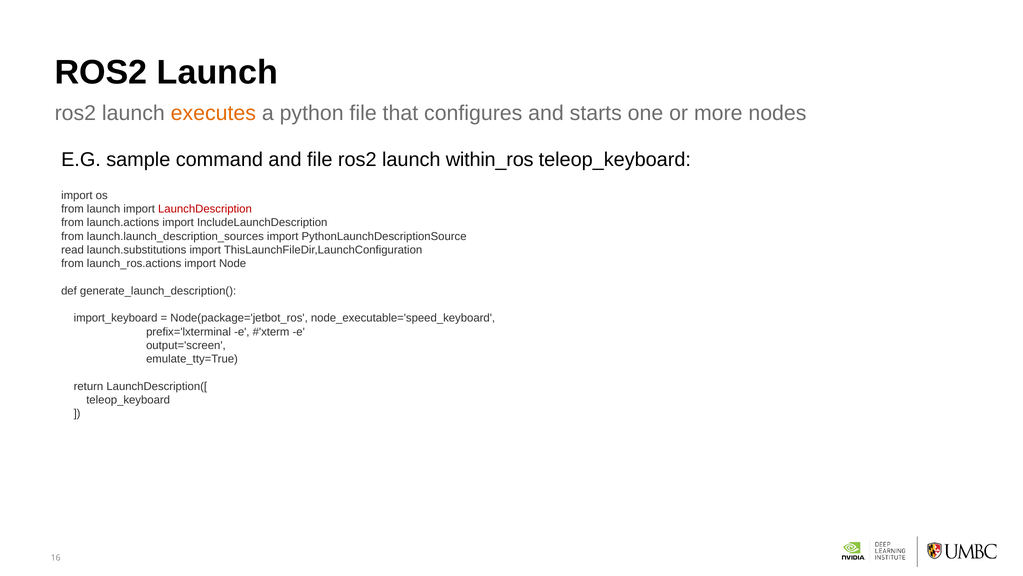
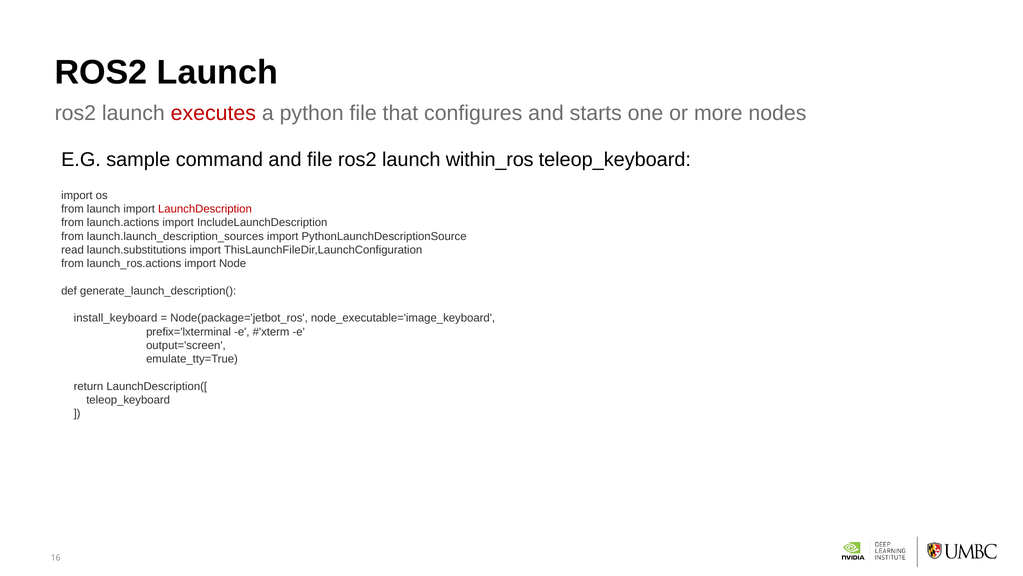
executes colour: orange -> red (213, 113)
import_keyboard: import_keyboard -> install_keyboard (116, 318)
node_executable='speed_keyboard: node_executable='speed_keyboard -> node_executable='image_keyboard (403, 318)
